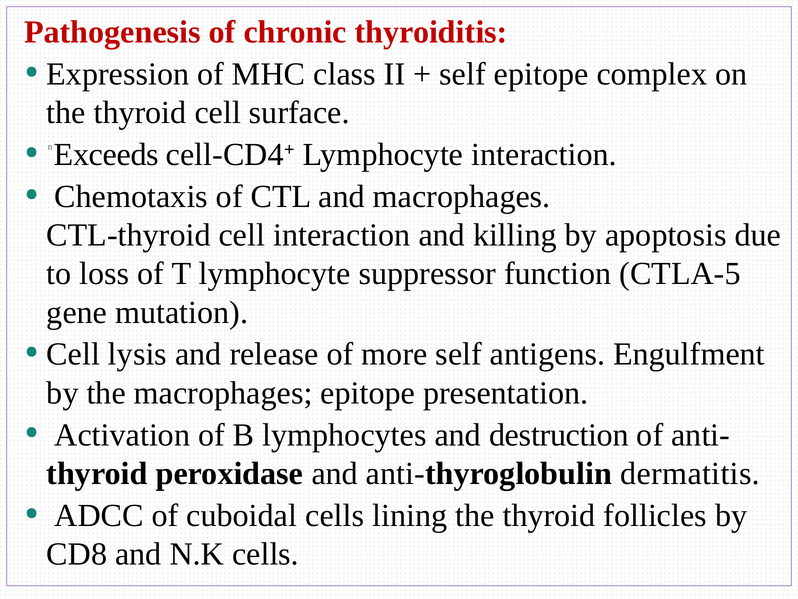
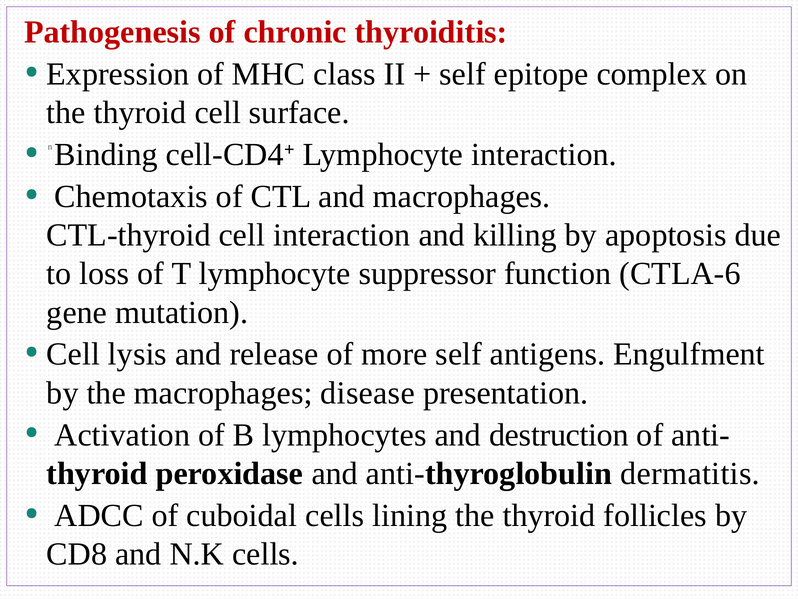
Exceeds: Exceeds -> Binding (106, 155)
CTLA-5: CTLA-5 -> CTLA-6 (680, 274)
macrophages epitope: epitope -> disease (368, 393)
